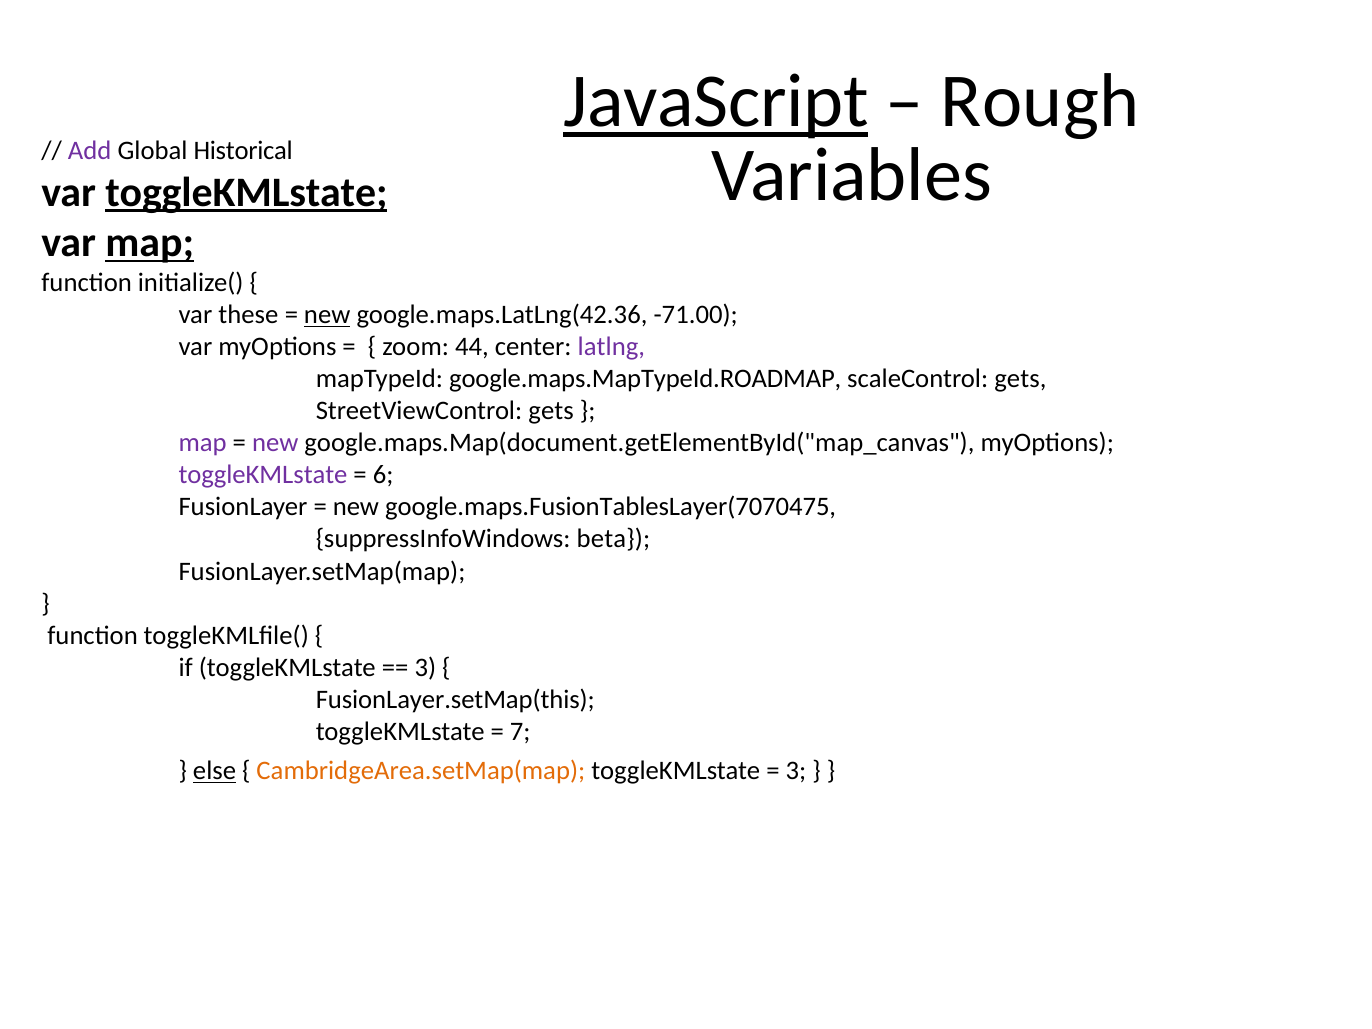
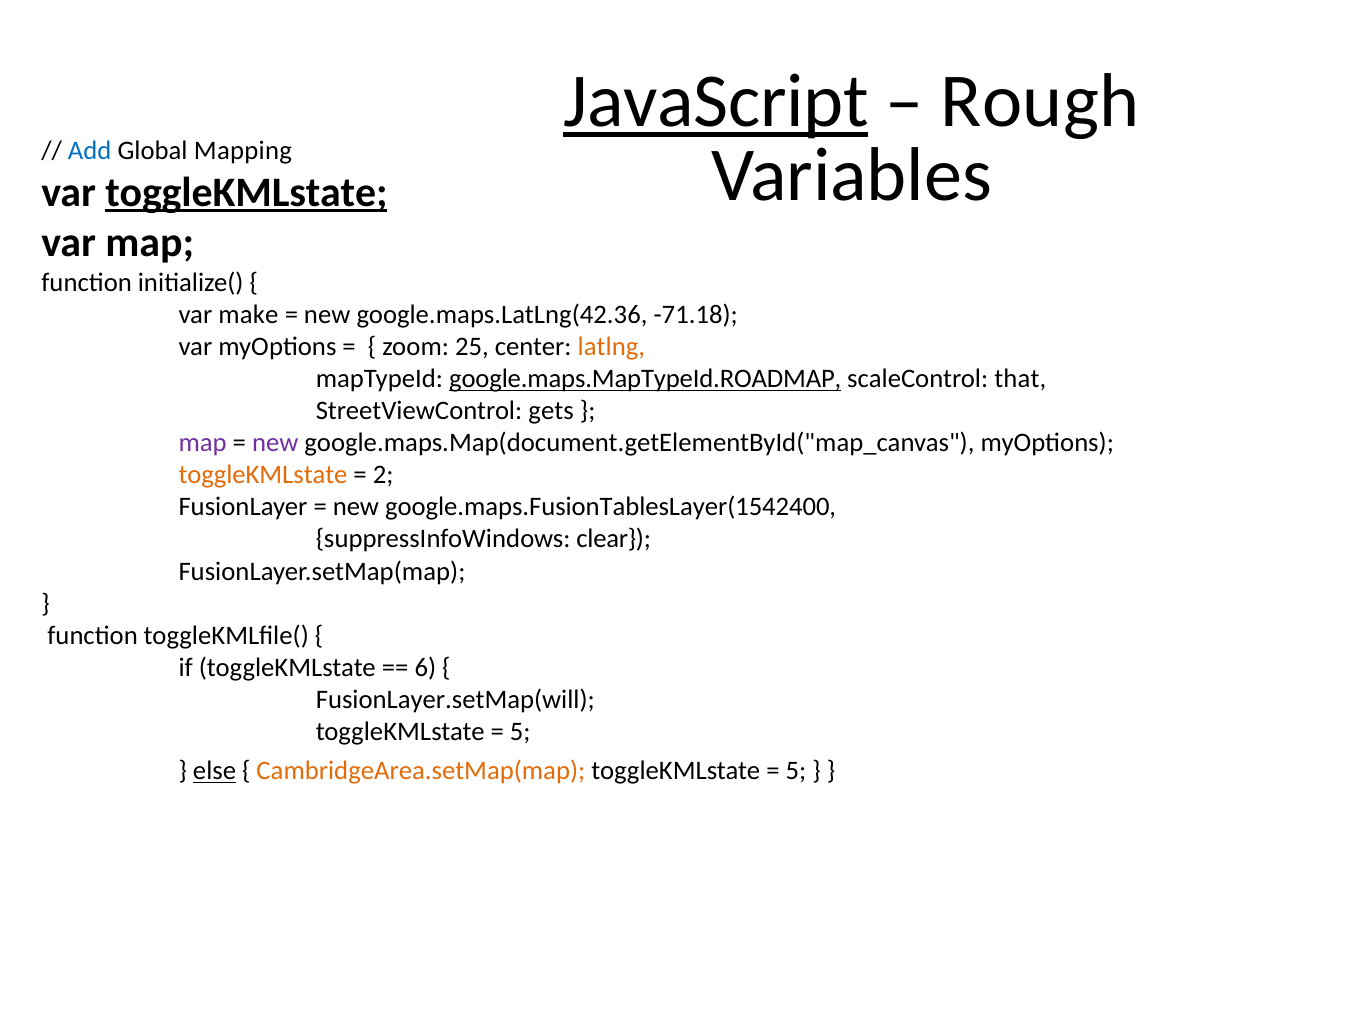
Add colour: purple -> blue (90, 150)
Historical: Historical -> Mapping (243, 150)
map underline: present -> none (150, 243)
these: these -> make (248, 315)
new underline: present -> none (327, 315)
-71.00: -71.00 -> -71.18 (696, 315)
44: 44 -> 25 (472, 347)
latlng colour: purple -> orange (611, 347)
google.maps.MapTypeId.ROADMAP underline: none -> present (645, 379)
scaleControl gets: gets -> that (1020, 379)
toggleKMLstate colour: purple -> orange (263, 475)
6: 6 -> 2 (383, 475)
google.maps.FusionTablesLayer(7070475: google.maps.FusionTablesLayer(7070475 -> google.maps.FusionTablesLayer(1542400 (611, 507)
beta: beta -> clear (614, 539)
3: 3 -> 6 (425, 667)
FusionLayer.setMap(this: FusionLayer.setMap(this -> FusionLayer.setMap(will (455, 699)
7: 7 -> 5 (520, 731)
3: 3 -> 5 (796, 771)
